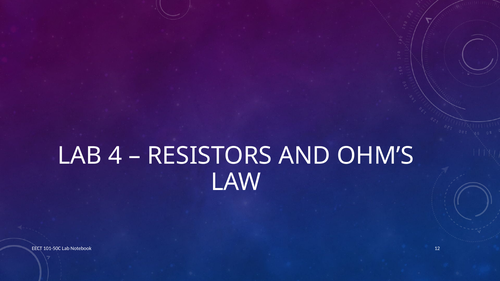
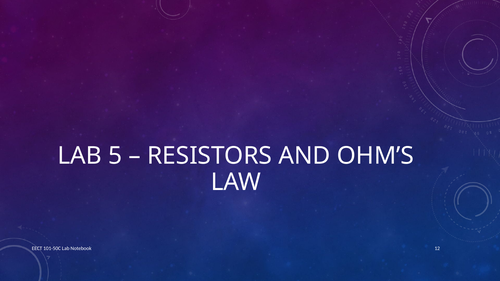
4: 4 -> 5 (115, 156)
